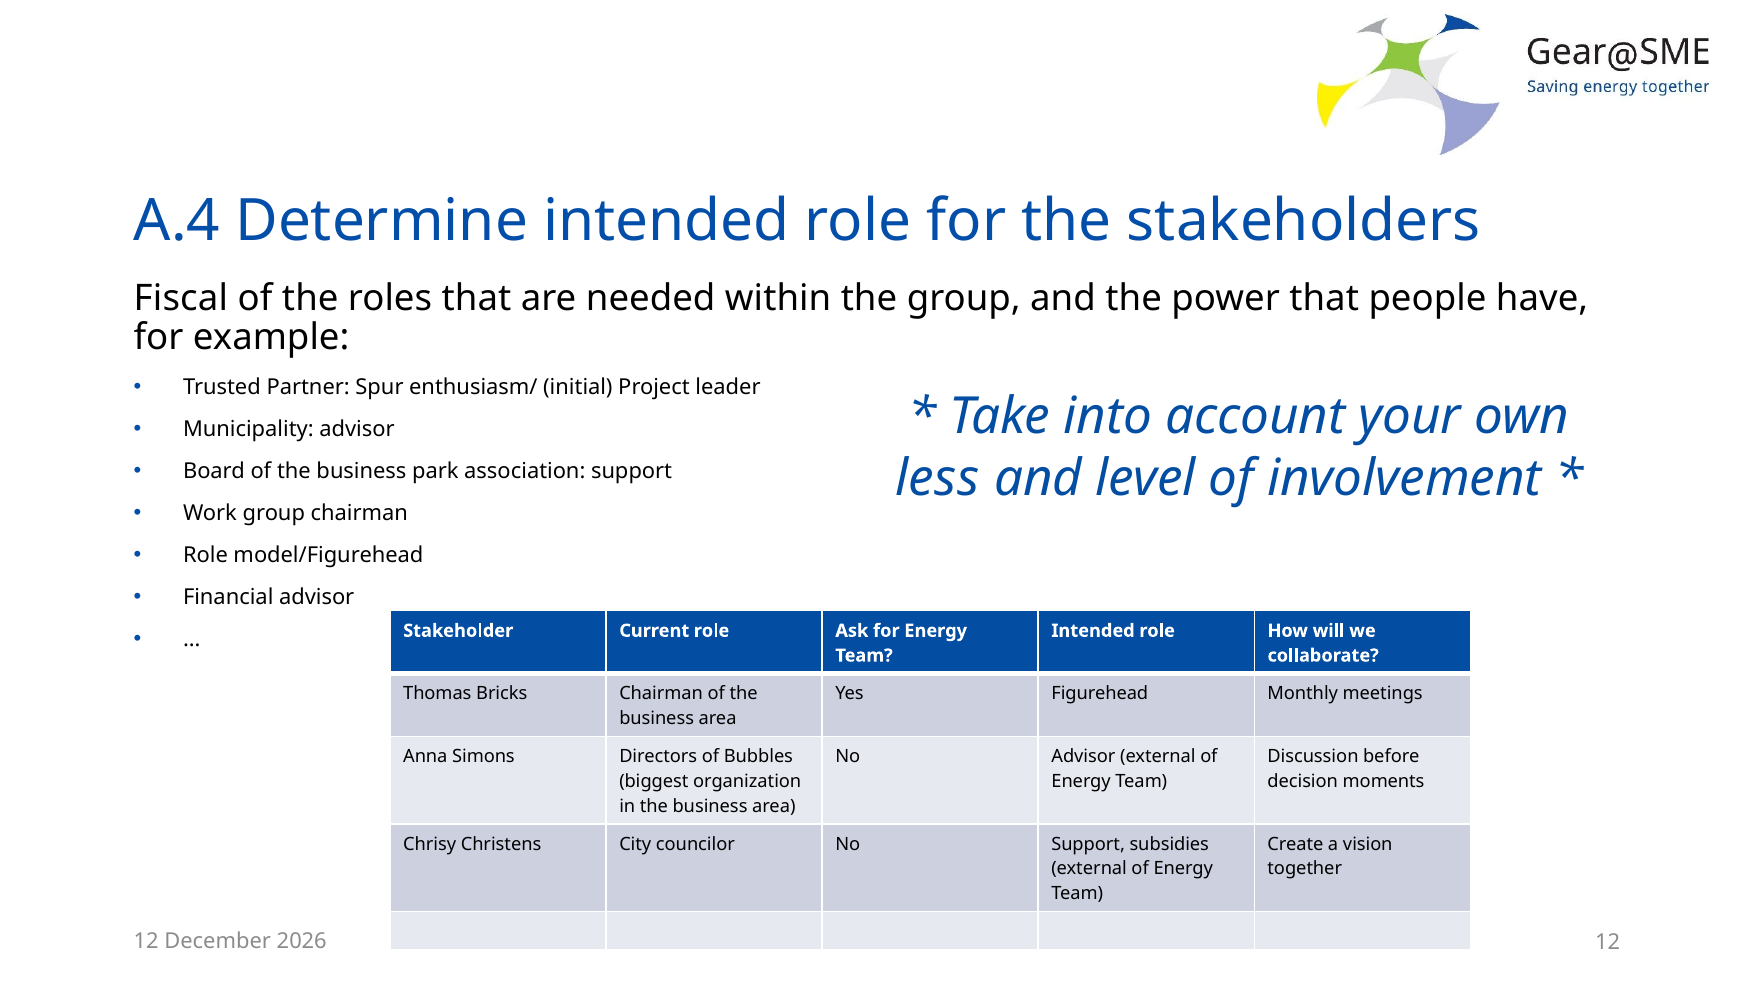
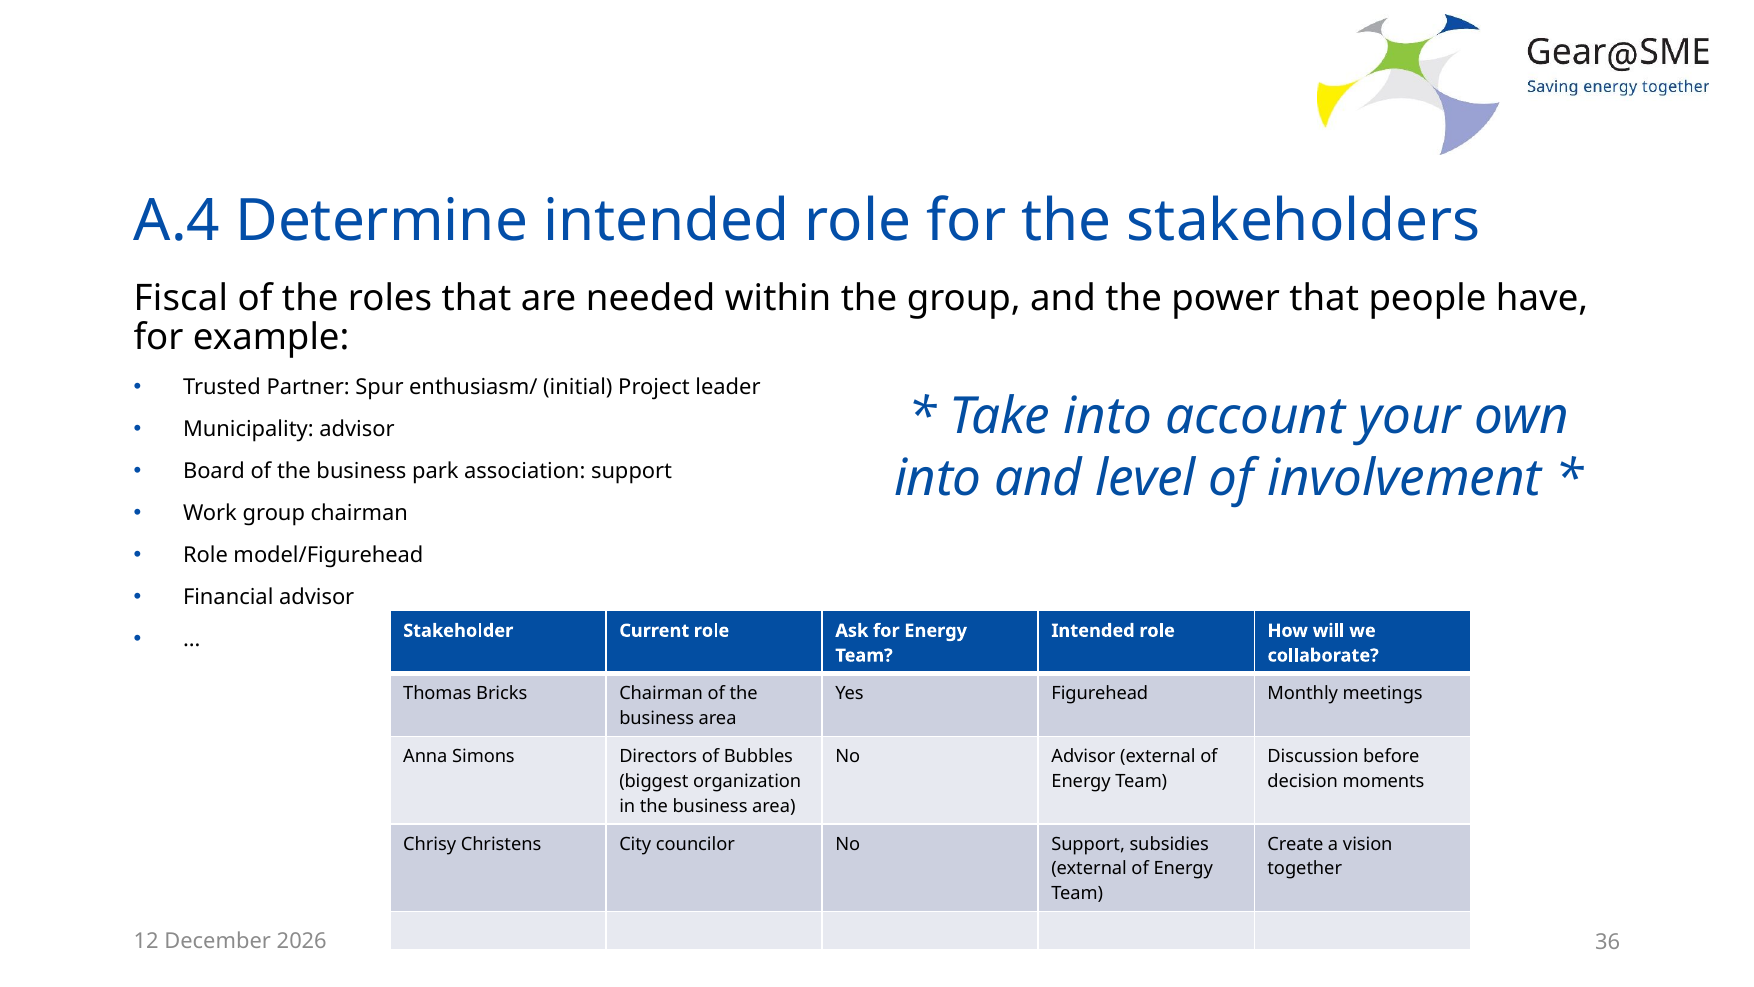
less: less -> into (938, 478)
12: 12 -> 36 (1608, 942)
